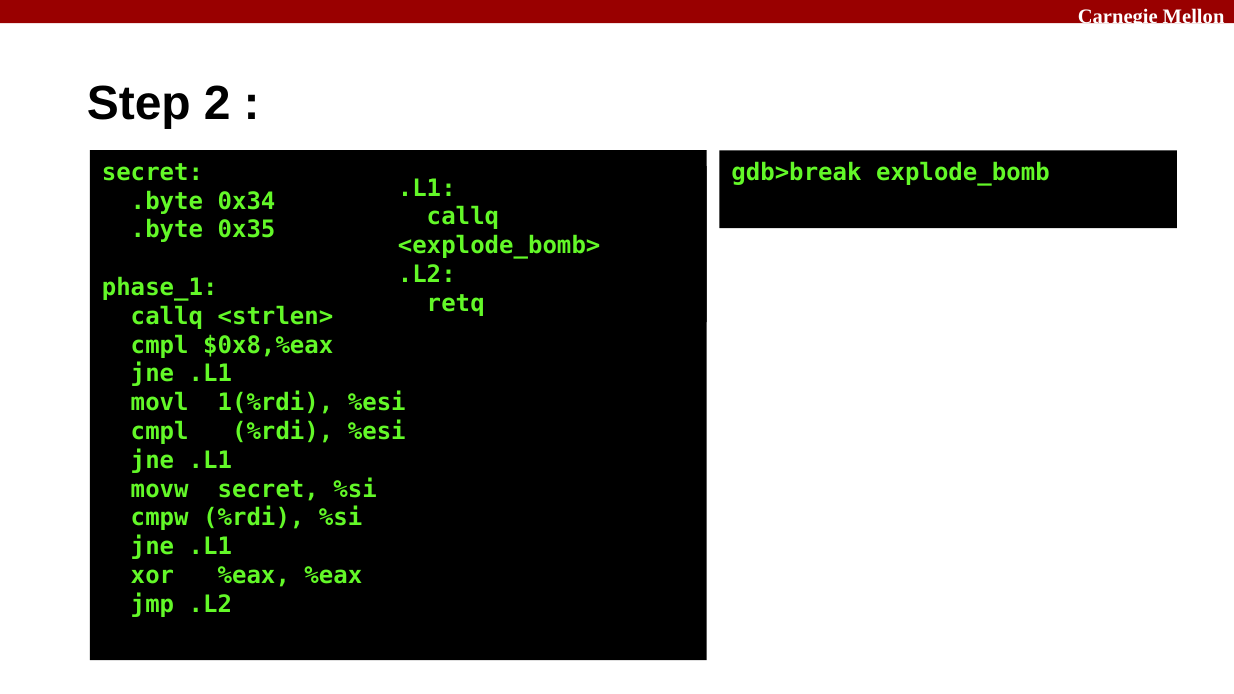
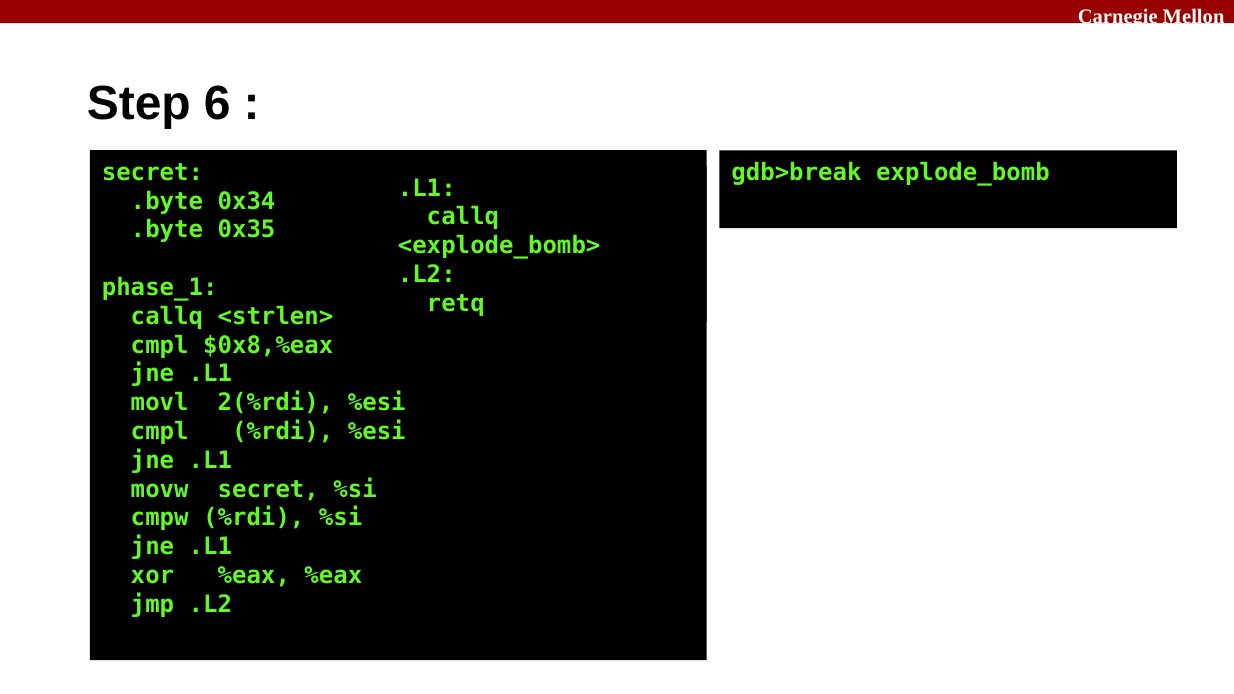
2: 2 -> 6 (217, 104)
1(%rdi: 1(%rdi -> 2(%rdi (275, 403)
